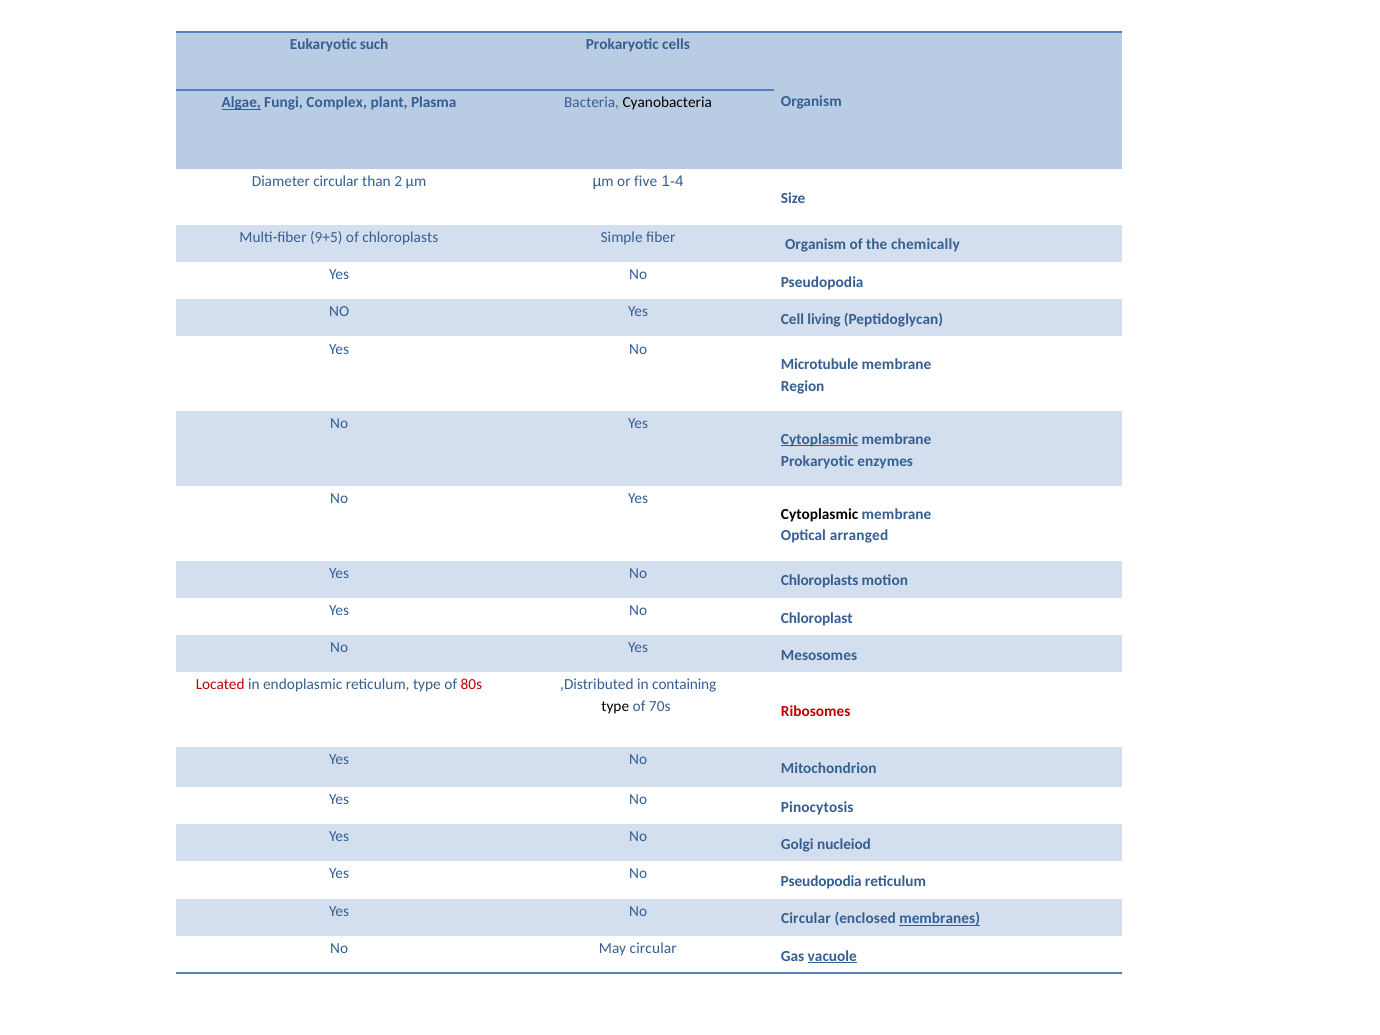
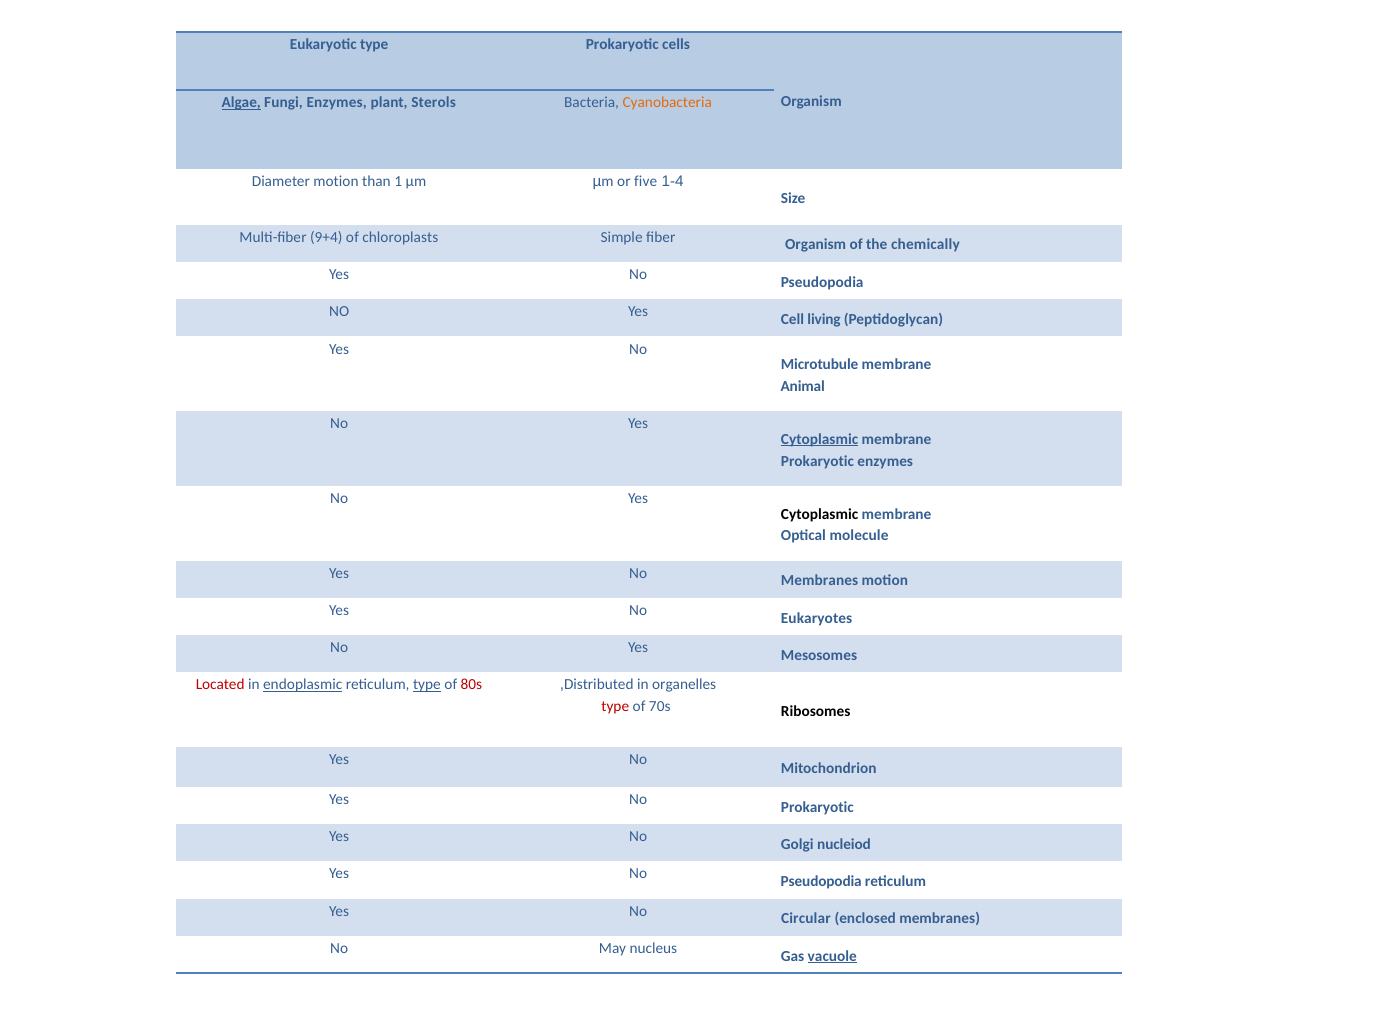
Eukaryotic such: such -> type (374, 44)
Fungi Complex: Complex -> Enzymes (337, 102)
Plasma: Plasma -> Sterols (434, 102)
Cyanobacteria colour: black -> orange (667, 102)
Diameter circular: circular -> motion (336, 181)
2: 2 -> 1 (398, 181)
9+5: 9+5 -> 9+4 (326, 237)
Region: Region -> Animal (803, 386)
arranged: arranged -> molecule (859, 536)
Chloroplasts: Chloroplasts -> Membranes (820, 581)
Chloroplast: Chloroplast -> Eukaryotes (817, 618)
endoplasmic underline: none -> present (303, 685)
type underline: none -> present (427, 685)
containing: containing -> organelles (684, 685)
type colour: black -> red (615, 707)
Ribosomes colour: red -> black (816, 711)
Pinocytosis: Pinocytosis -> Prokaryotic (817, 807)
membranes underline: present -> none (940, 919)
May circular: circular -> nucleus (653, 948)
